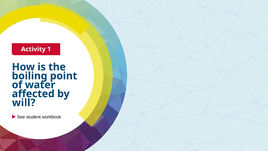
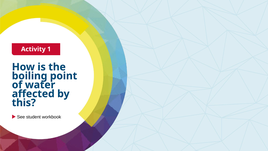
will: will -> this (24, 103)
